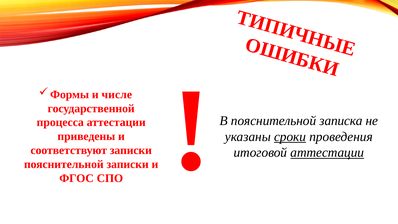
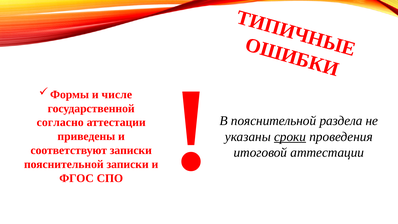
записка: записка -> раздела (341, 121)
процесса: процесса -> согласно (60, 122)
аттестации underline: present -> none (327, 153)
